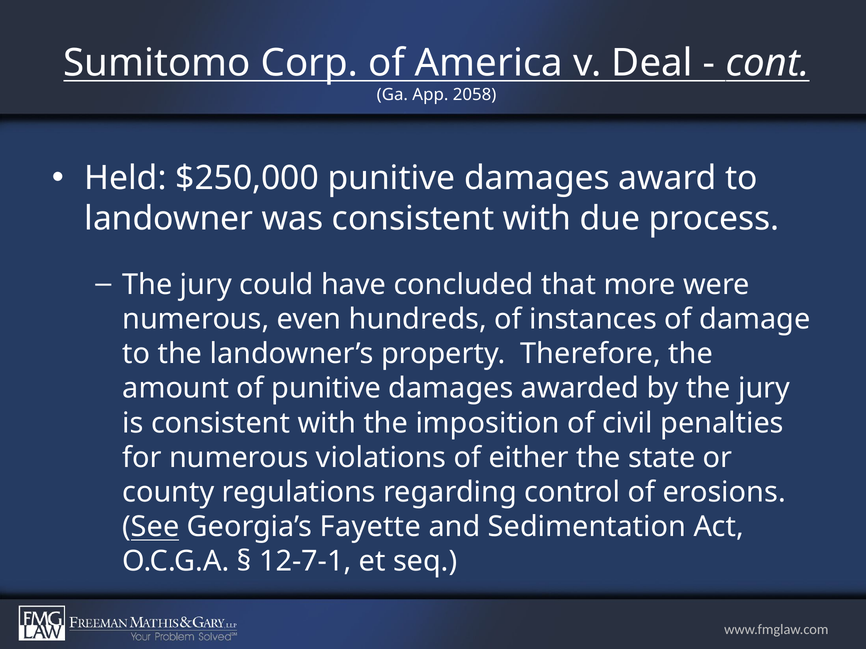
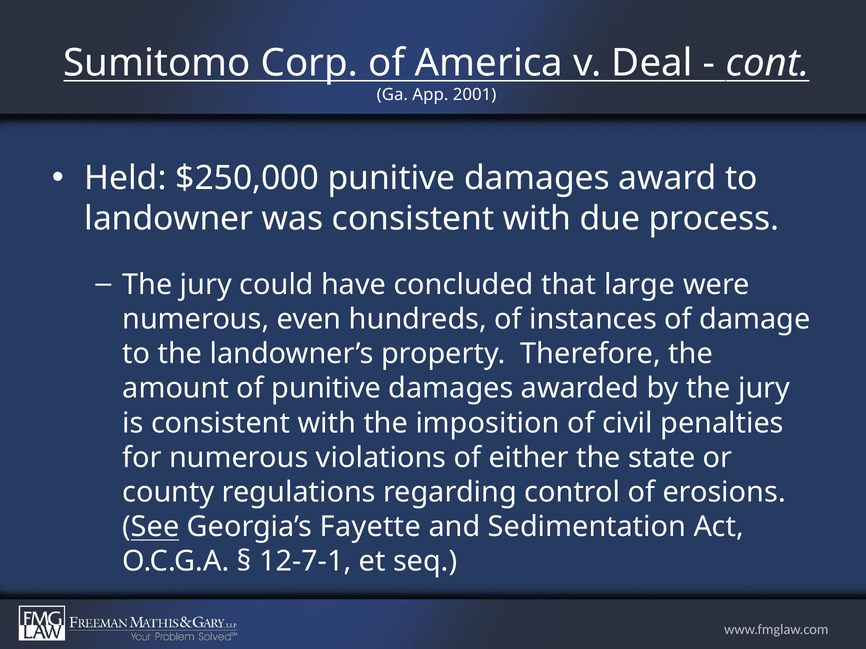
2058: 2058 -> 2001 (475, 95)
more: more -> large (639, 285)
